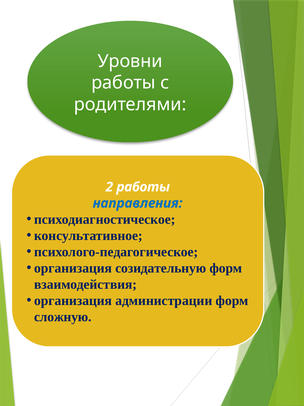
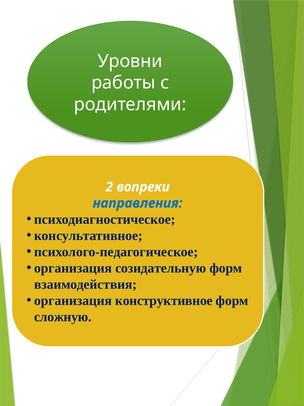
2 работы: работы -> вопреки (143, 187)
администрации: администрации -> конструктивное (164, 300)
